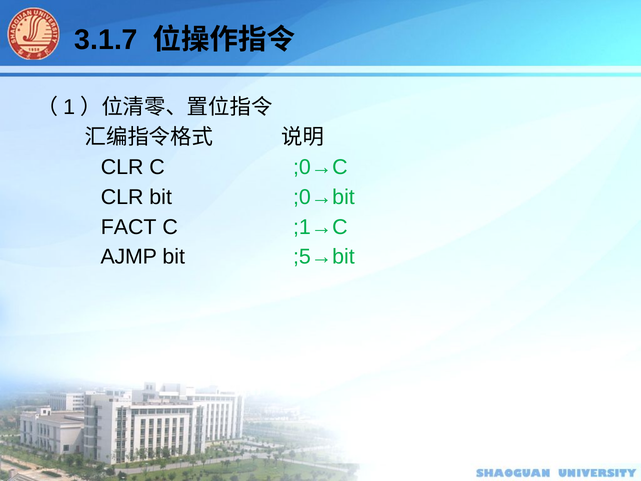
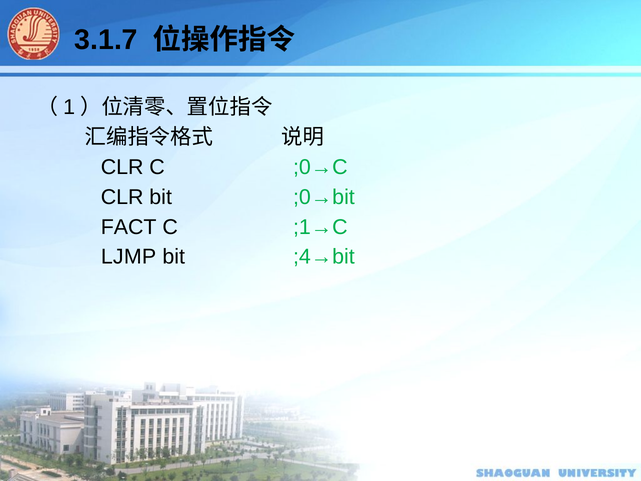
AJMP: AJMP -> LJMP (129, 257)
;5→bit: ;5→bit -> ;4→bit (324, 257)
